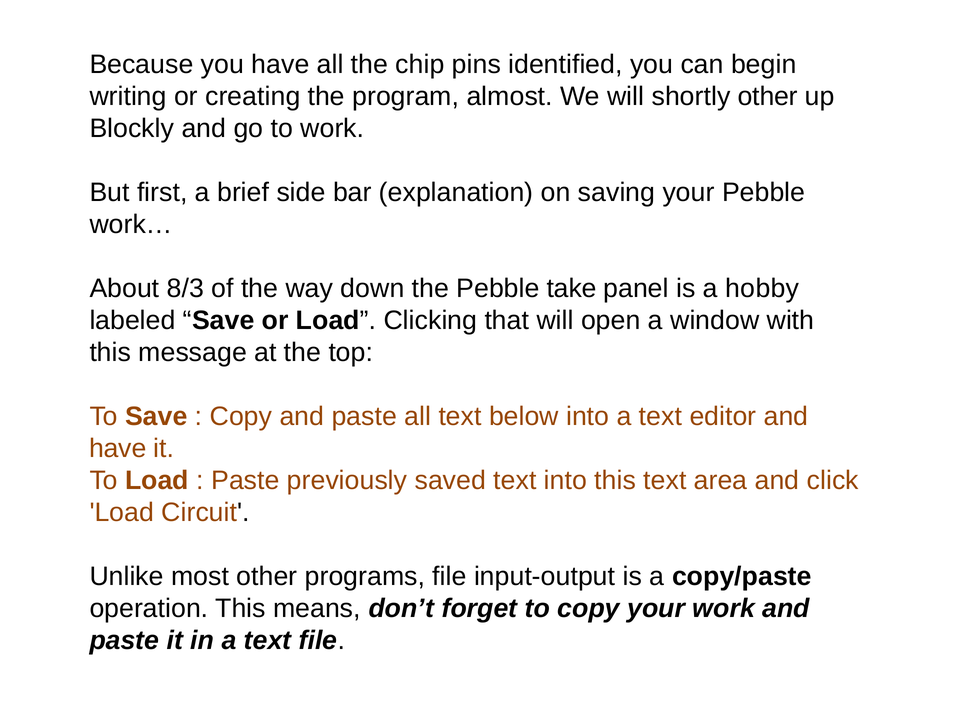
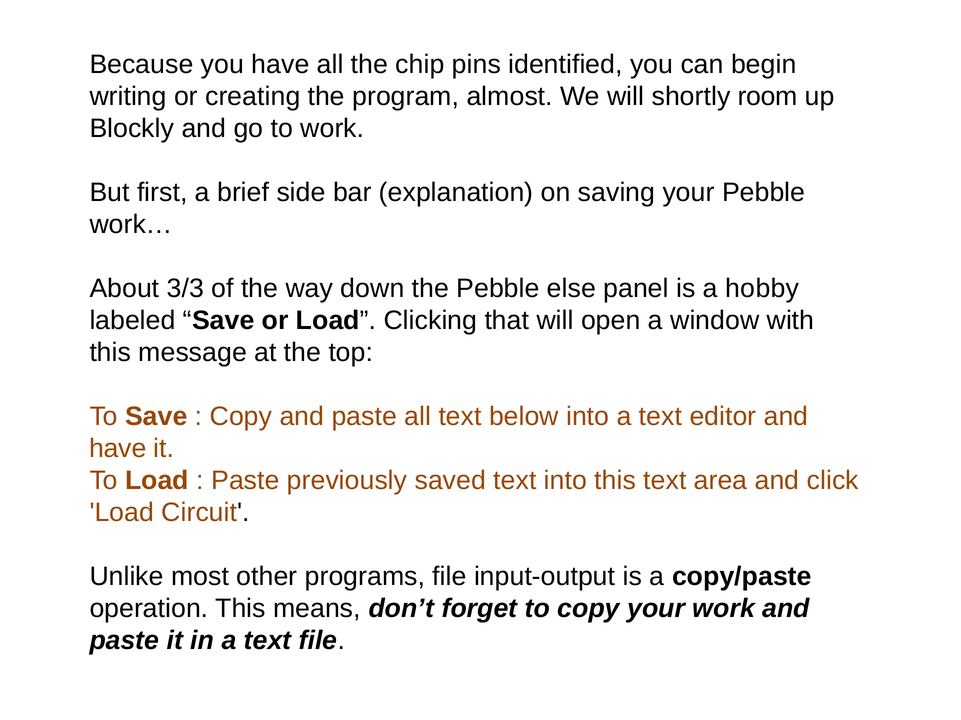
shortly other: other -> room (768, 96)
8/3: 8/3 -> 3/3 (185, 289)
take: take -> else (571, 289)
